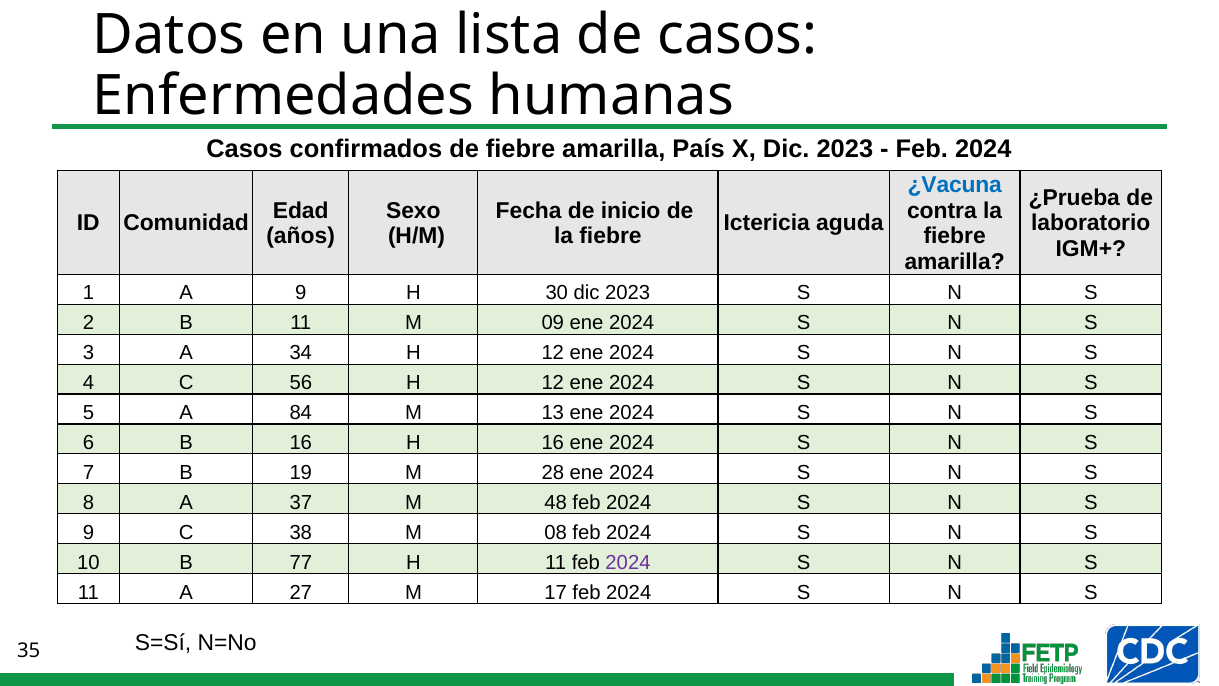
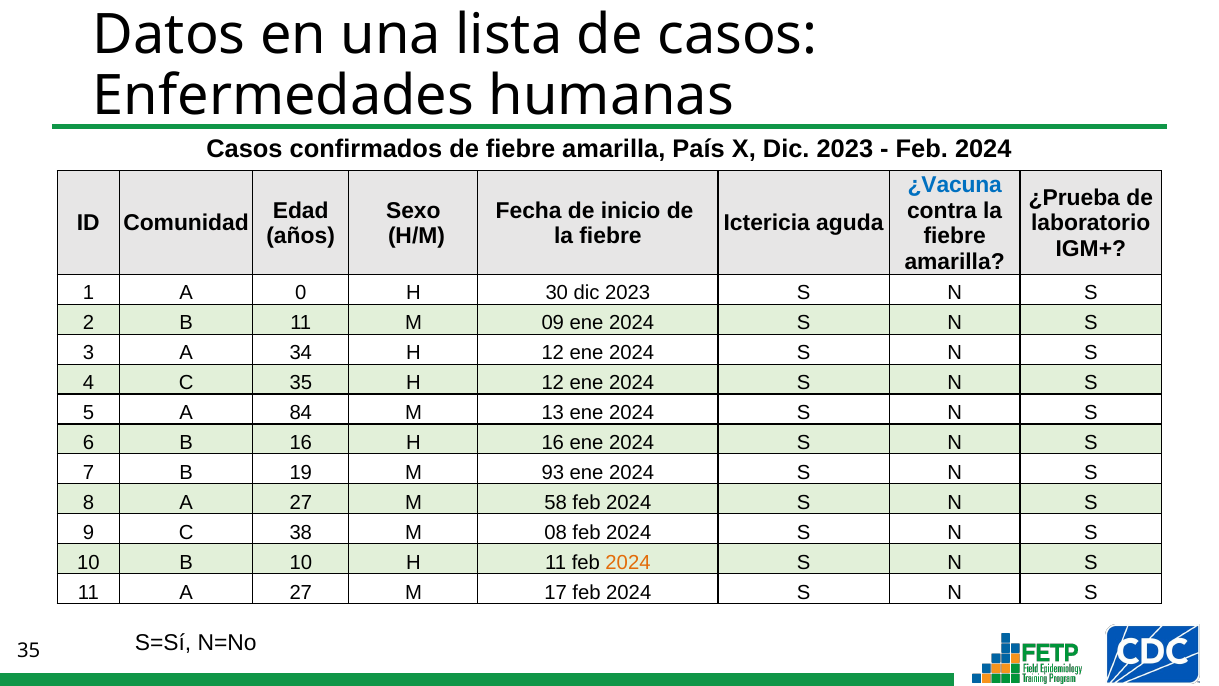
A 9: 9 -> 0 (301, 293)
C 56: 56 -> 35 (301, 383)
28: 28 -> 93 (553, 473)
8 A 37: 37 -> 27 (301, 503)
48: 48 -> 58 (556, 503)
B 77: 77 -> 10 (301, 563)
2024 colour: purple -> orange (628, 563)
